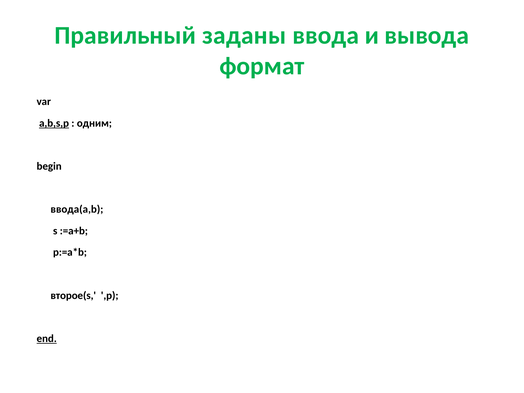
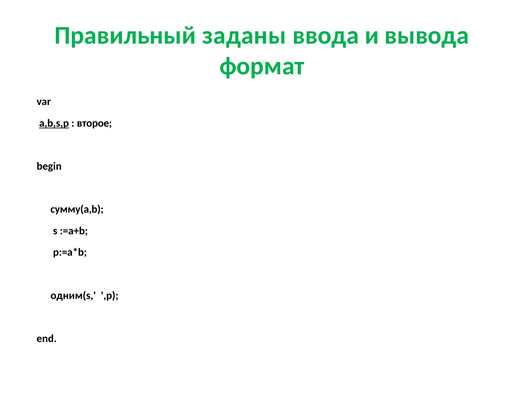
одним: одним -> второе (94, 123)
ввода(a,b: ввода(a,b -> сумму(a,b (77, 209)
второе(s: второе(s -> одним(s (73, 295)
end underline: present -> none (47, 339)
